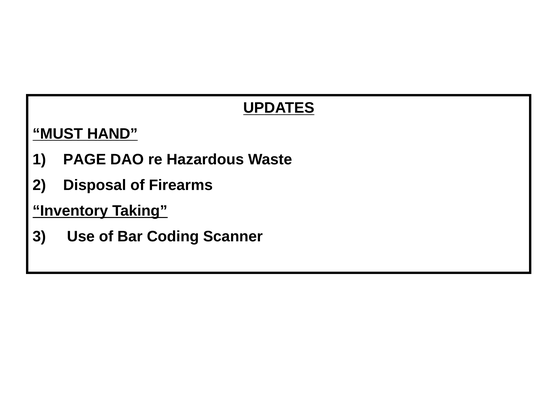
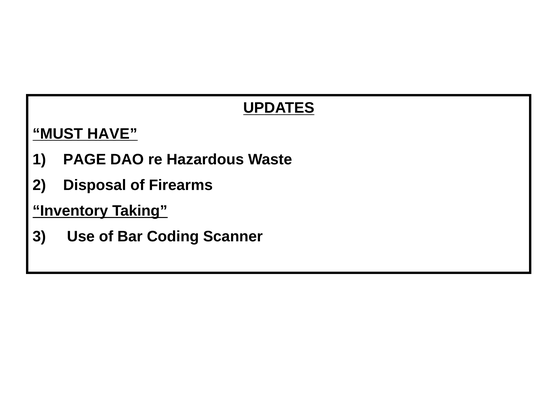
HAND: HAND -> HAVE (112, 134)
